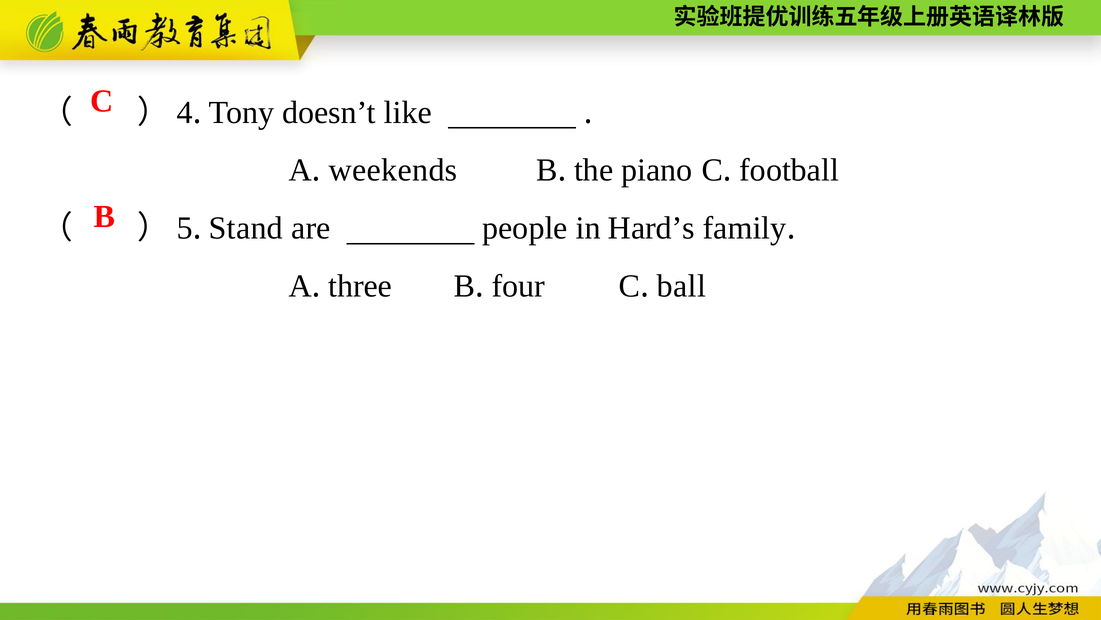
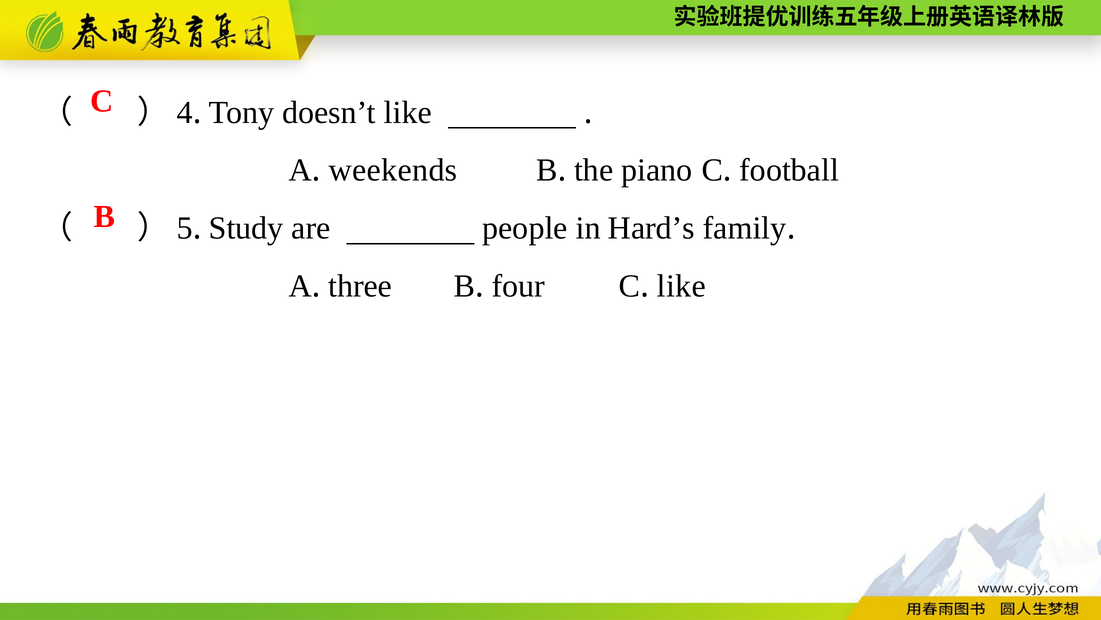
Stand: Stand -> Study (246, 228)
ball: ball -> like (682, 286)
